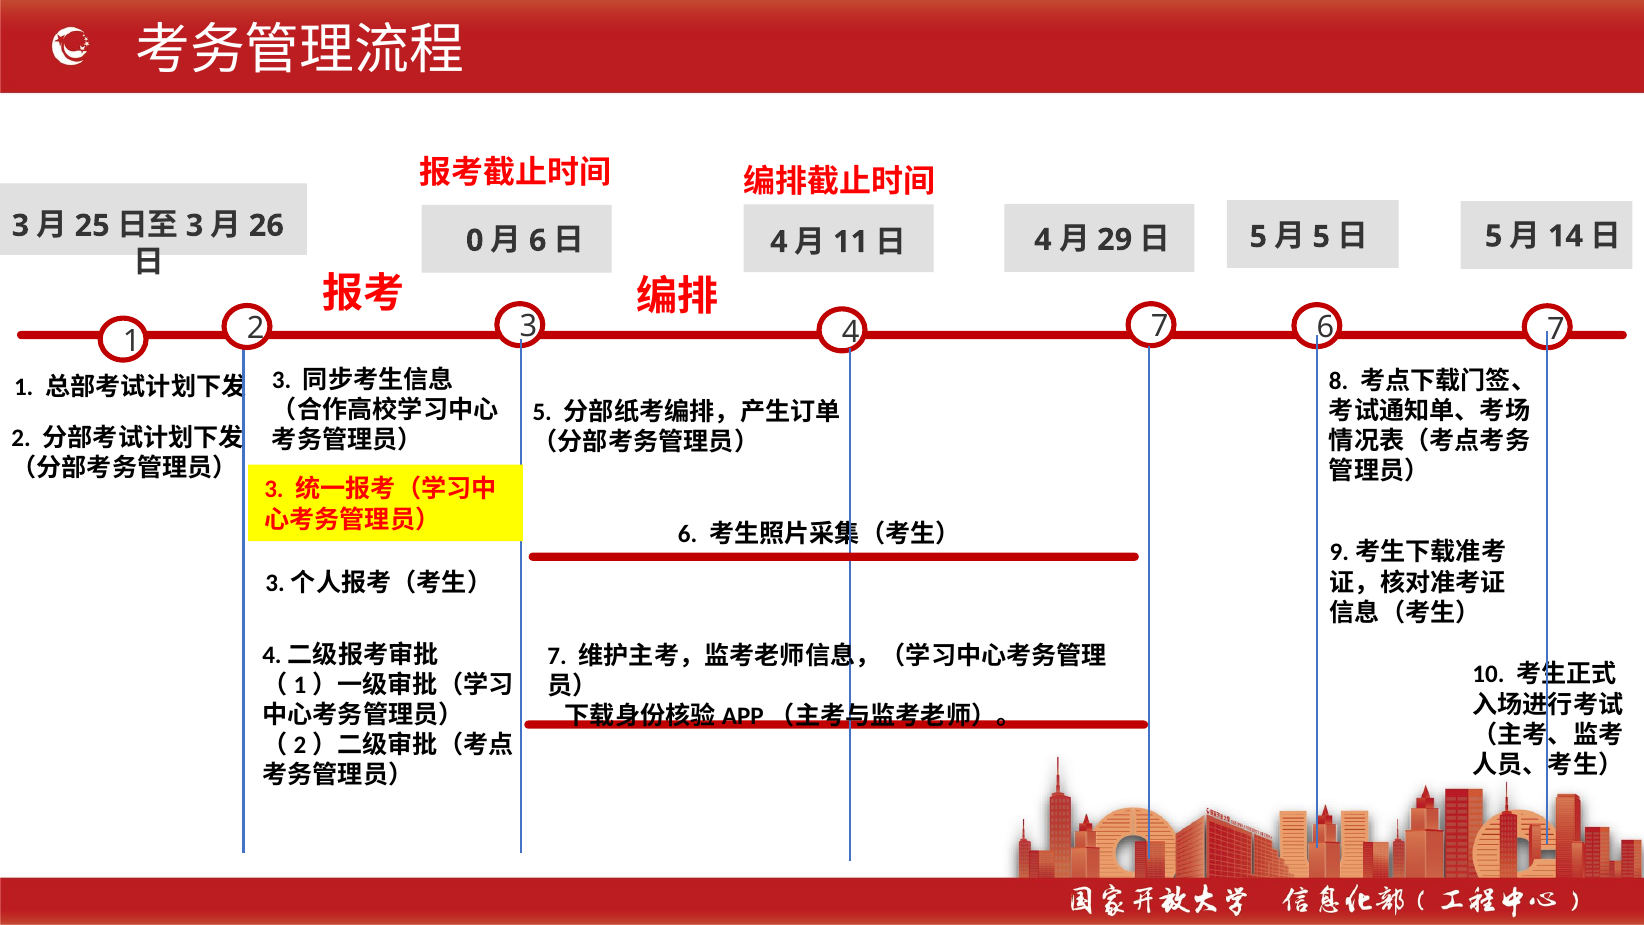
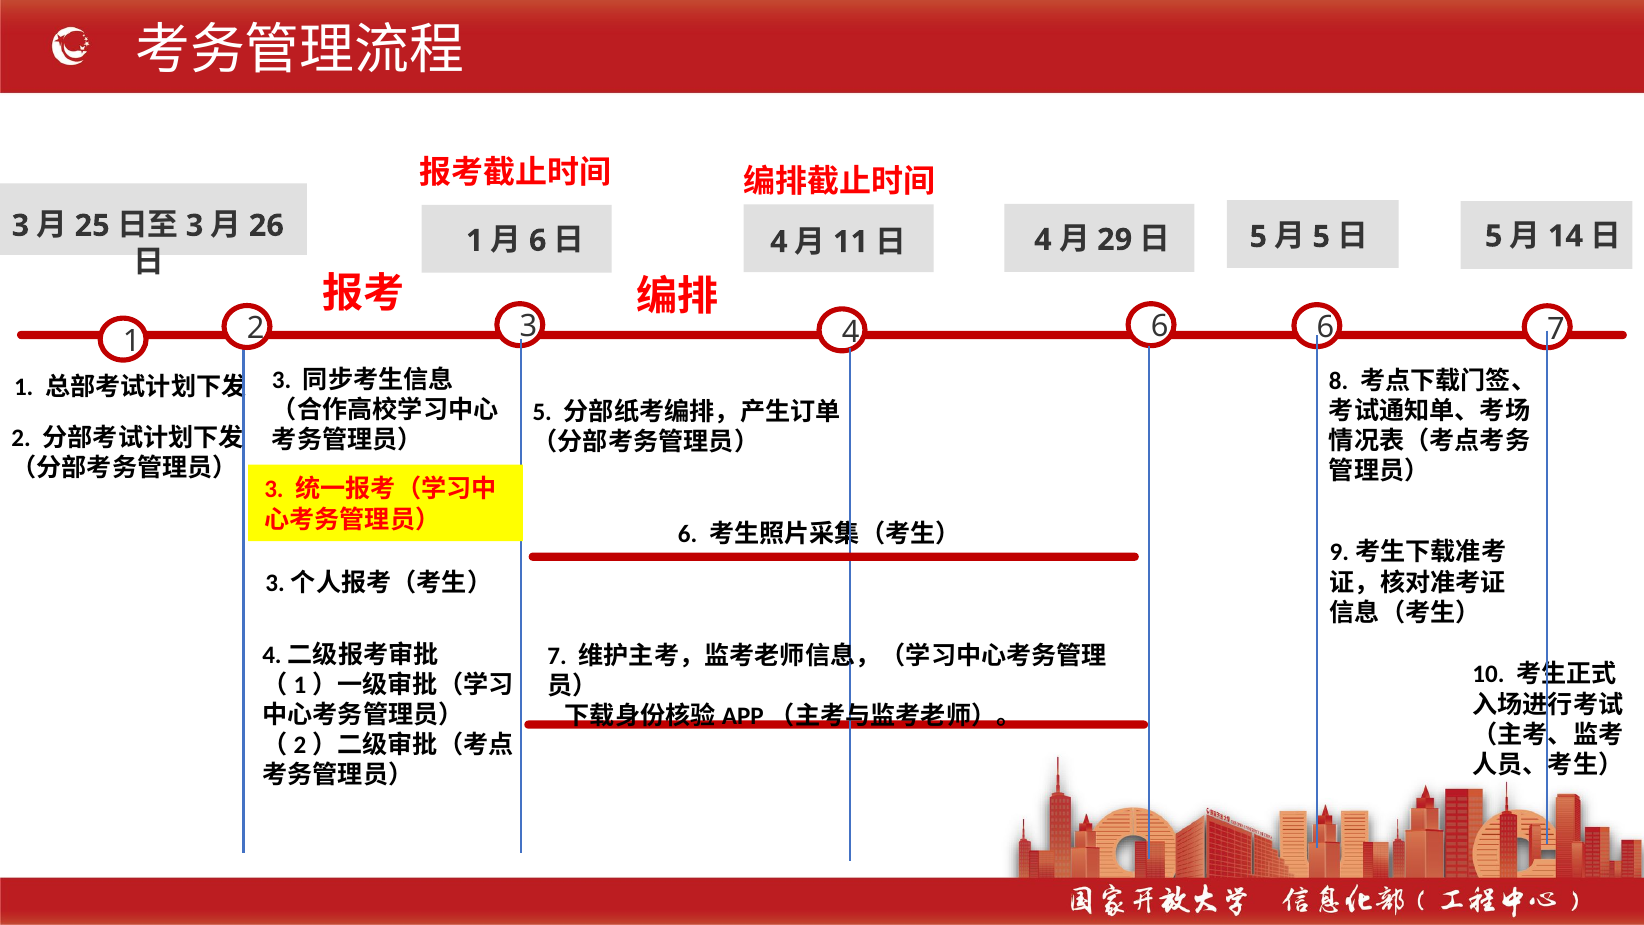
0: 0 -> 1 (475, 241)
4 7: 7 -> 6 (1160, 327)
